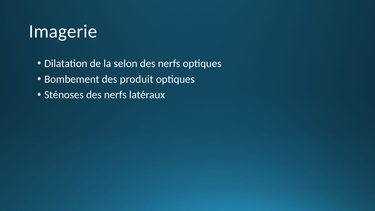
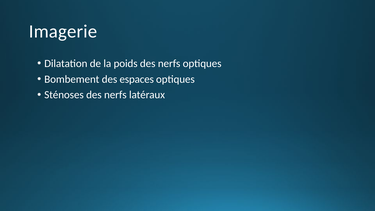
selon: selon -> poids (126, 63)
produit: produit -> espaces (137, 79)
